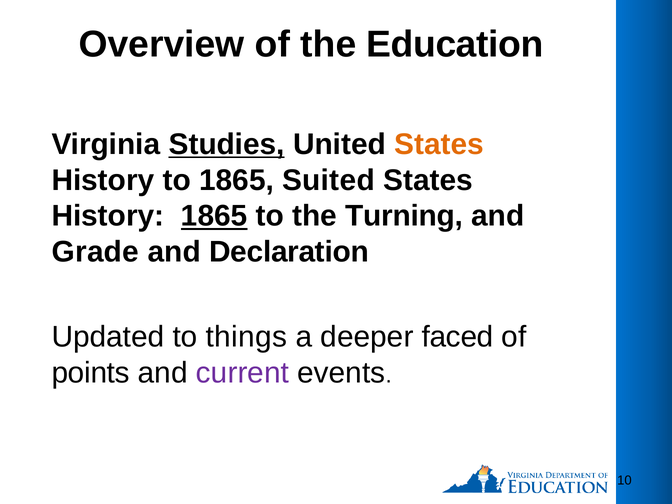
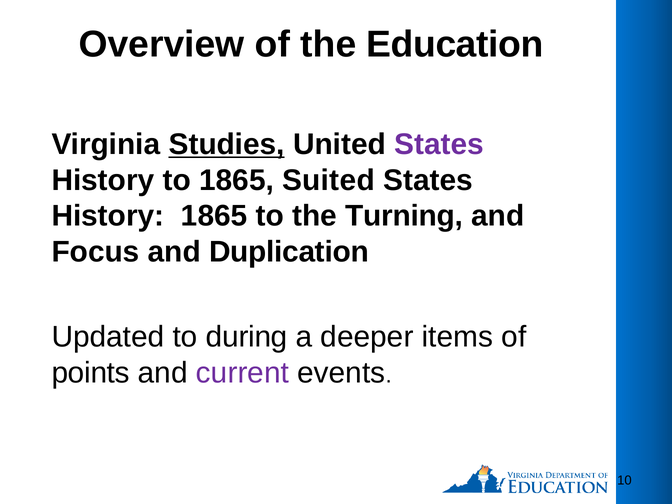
States colour: orange -> purple (439, 144)
1865 underline: present -> none (214, 216)
Grade: Grade -> Focus (95, 252)
Declaration: Declaration -> Duplication (289, 252)
things: things -> during (247, 337)
faced: faced -> items (457, 337)
